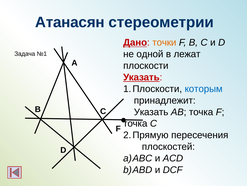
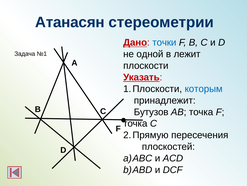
точки colour: orange -> blue (164, 42)
лежат: лежат -> лежит (187, 54)
Указать: Указать -> Бутузов (151, 112)
